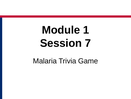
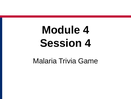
Module 1: 1 -> 4 (86, 30)
Session 7: 7 -> 4 (88, 43)
